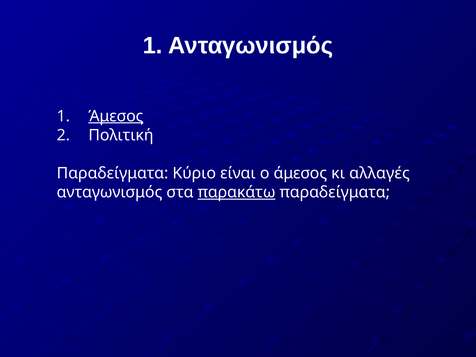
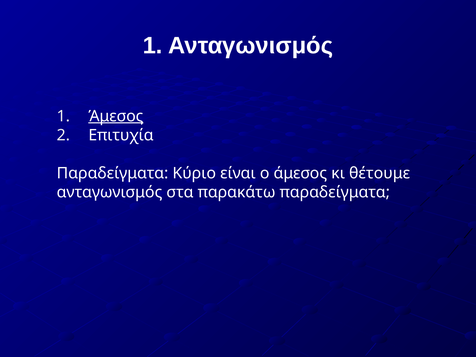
Πολιτική: Πολιτική -> Επιτυχία (121, 135)
αλλαγές: αλλαγές -> θέτουμε (380, 173)
παρακάτω underline: present -> none (237, 192)
